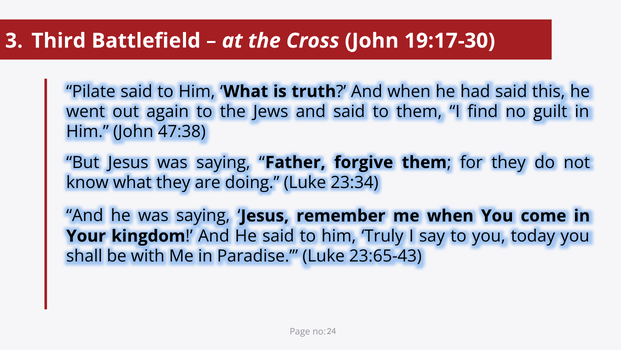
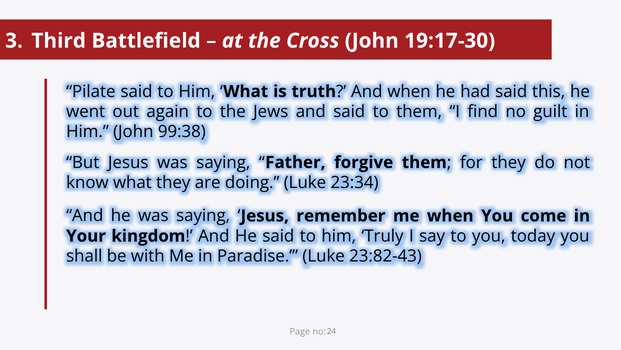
47:38: 47:38 -> 99:38 (182, 132)
23:65-43: 23:65-43 -> 23:82-43 (386, 256)
